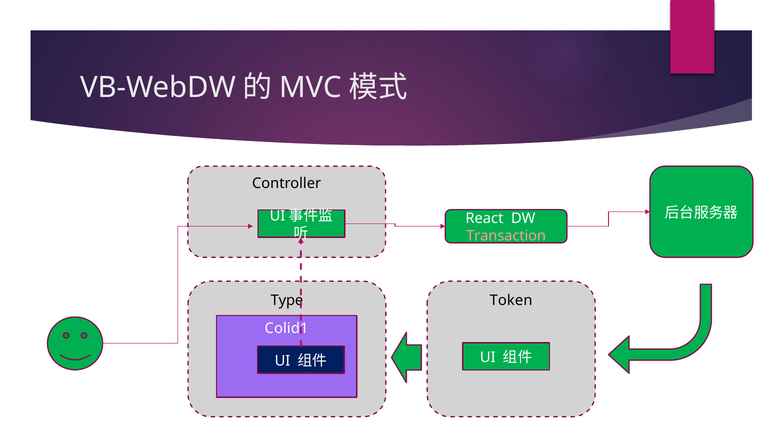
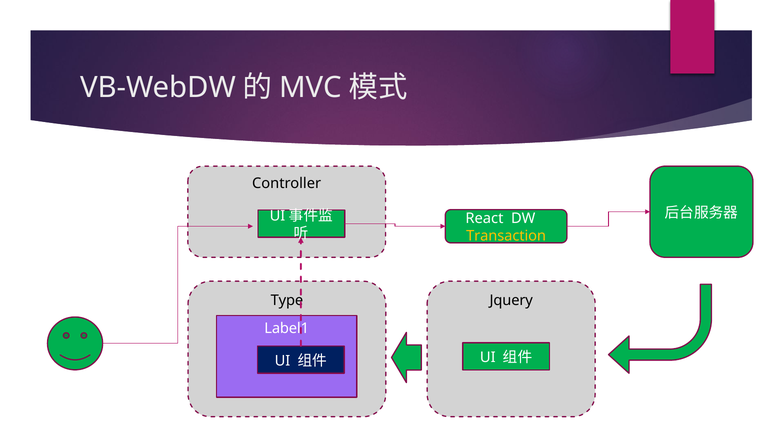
Transaction colour: pink -> yellow (506, 236)
Token: Token -> Jquery (511, 300)
Colid1: Colid1 -> Label1 (287, 328)
